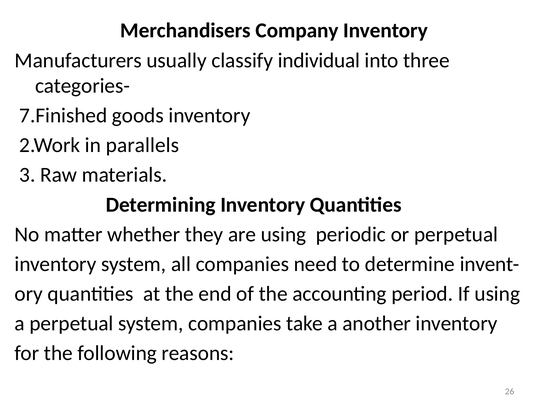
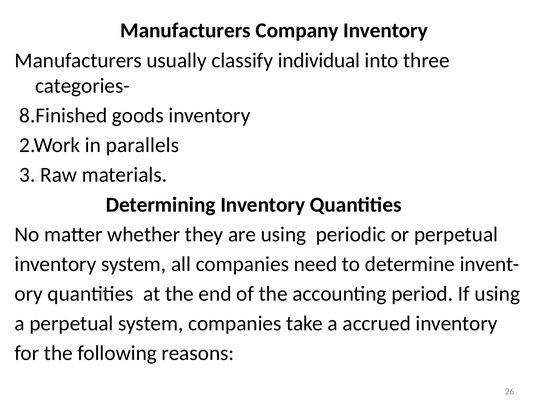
Merchandisers: Merchandisers -> Manufacturers (185, 31)
7.Finished: 7.Finished -> 8.Finished (63, 116)
another: another -> accrued (377, 324)
